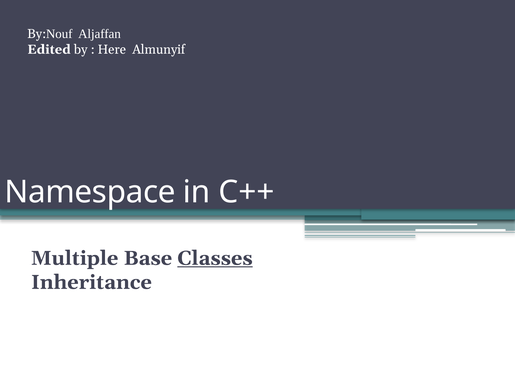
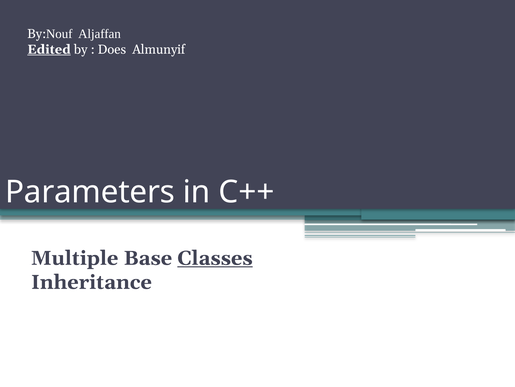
Edited underline: none -> present (49, 49)
Here: Here -> Does (112, 49)
Namespace: Namespace -> Parameters (90, 192)
